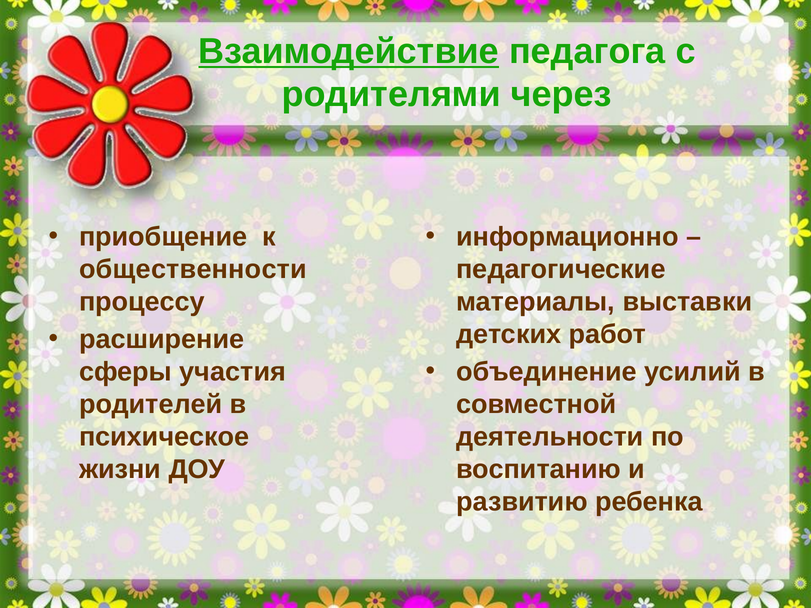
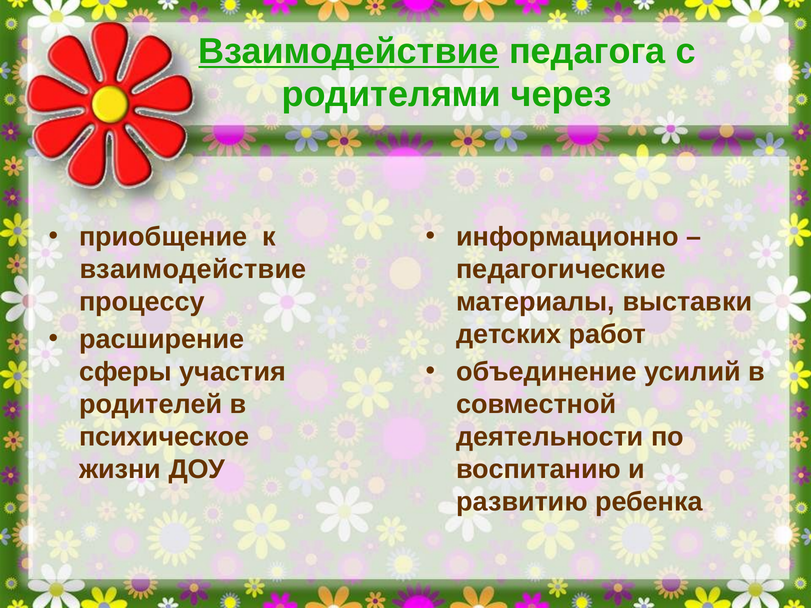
общественности: общественности -> взаимодействие (193, 269)
